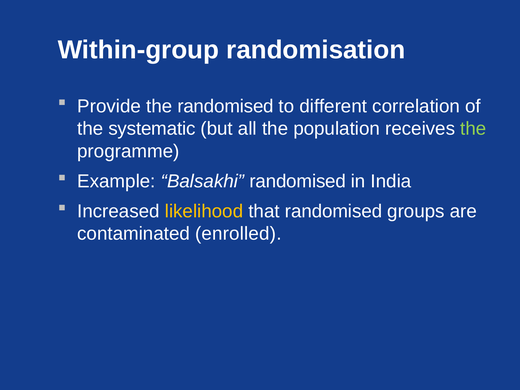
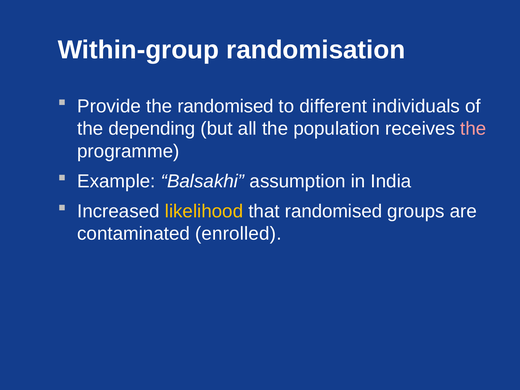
correlation: correlation -> individuals (416, 106)
systematic: systematic -> depending (152, 129)
the colour: light green -> pink (473, 129)
Balsakhi randomised: randomised -> assumption (298, 181)
